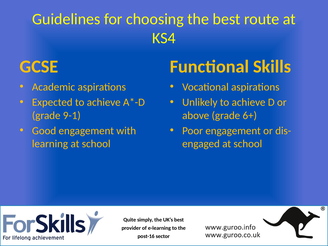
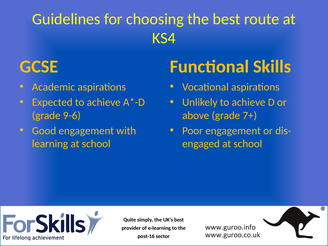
9-1: 9-1 -> 9-6 (72, 115)
6+: 6+ -> 7+ (250, 115)
